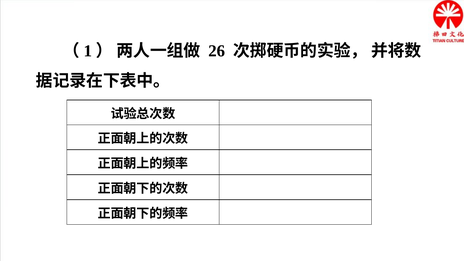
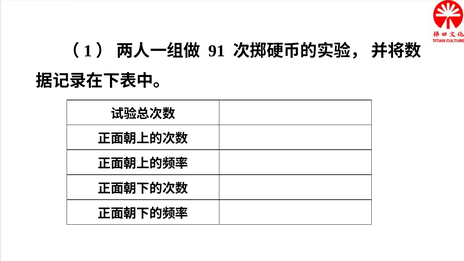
26: 26 -> 91 (217, 51)
